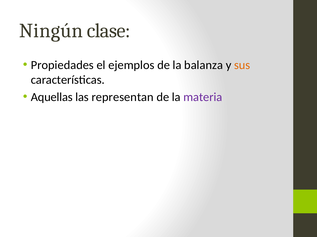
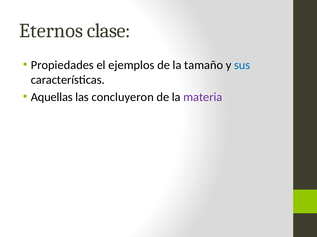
Ningún: Ningún -> Eternos (51, 31)
balanza: balanza -> tamaño (204, 65)
sus colour: orange -> blue (242, 65)
representan: representan -> concluyeron (123, 97)
